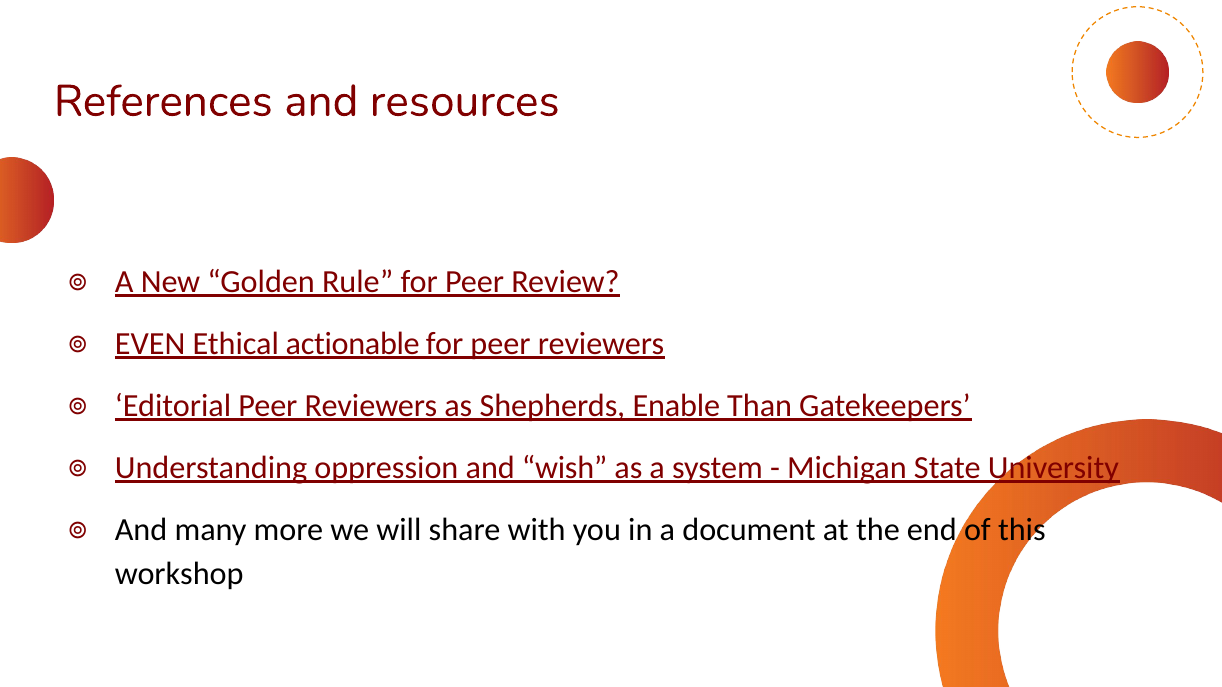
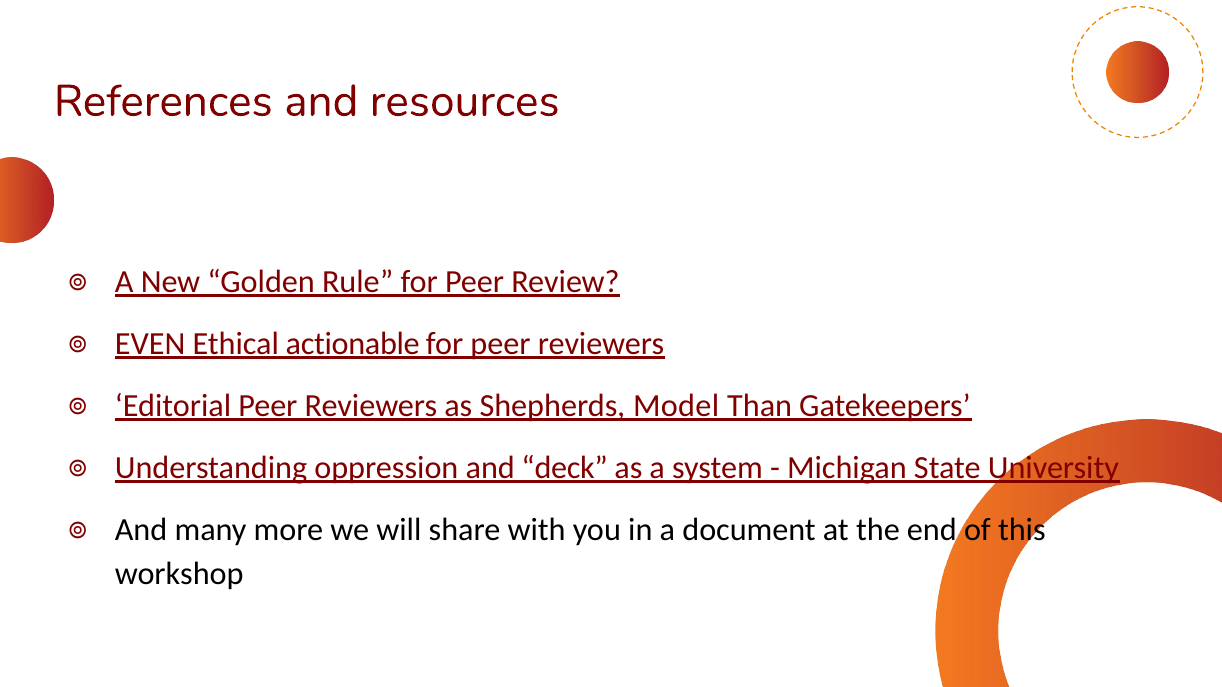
Enable: Enable -> Model (676, 406)
wish: wish -> deck (565, 468)
